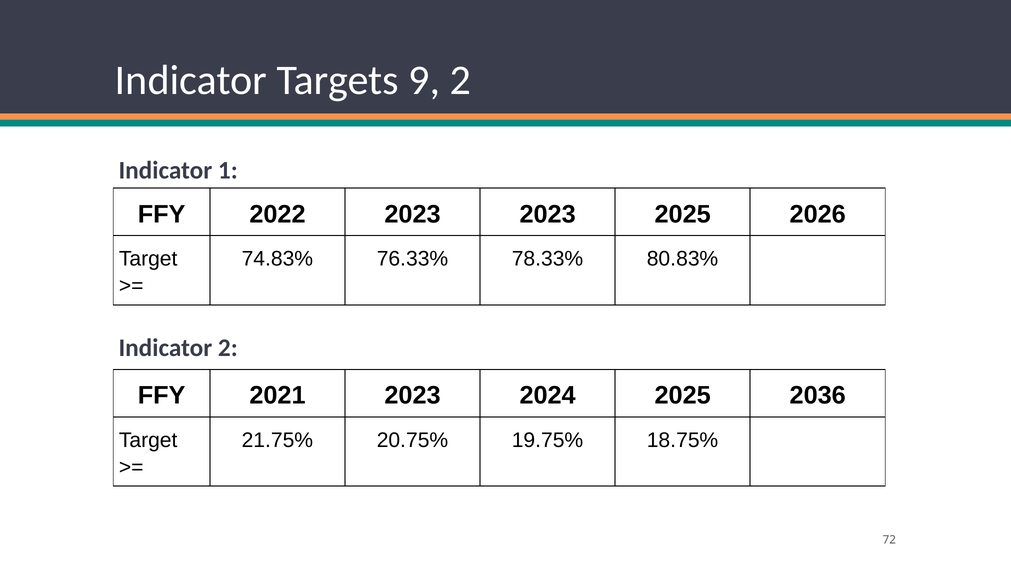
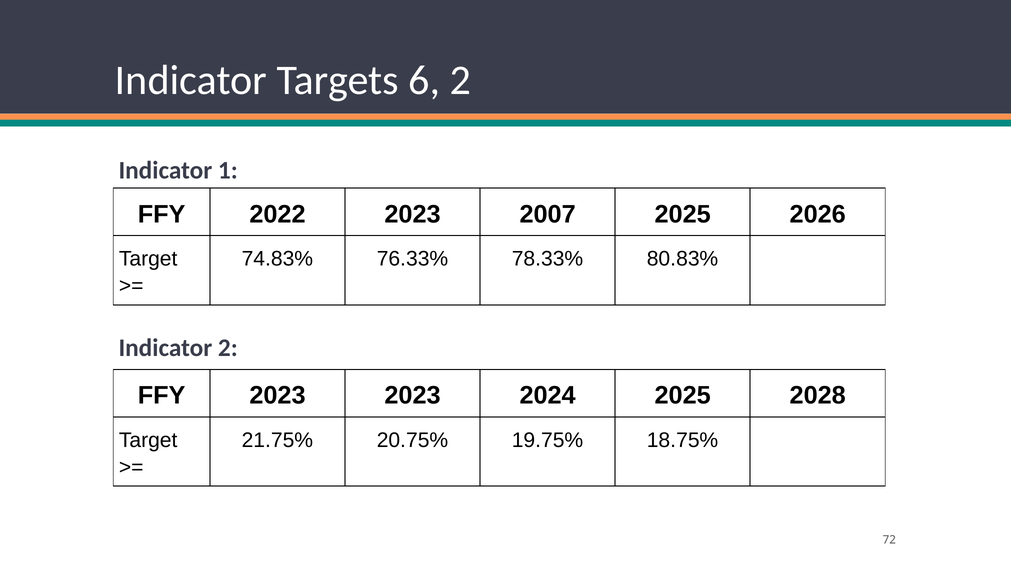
9: 9 -> 6 (424, 80)
2023 2023: 2023 -> 2007 (548, 214)
FFY 2021: 2021 -> 2023 (278, 395)
2036: 2036 -> 2028 (818, 395)
